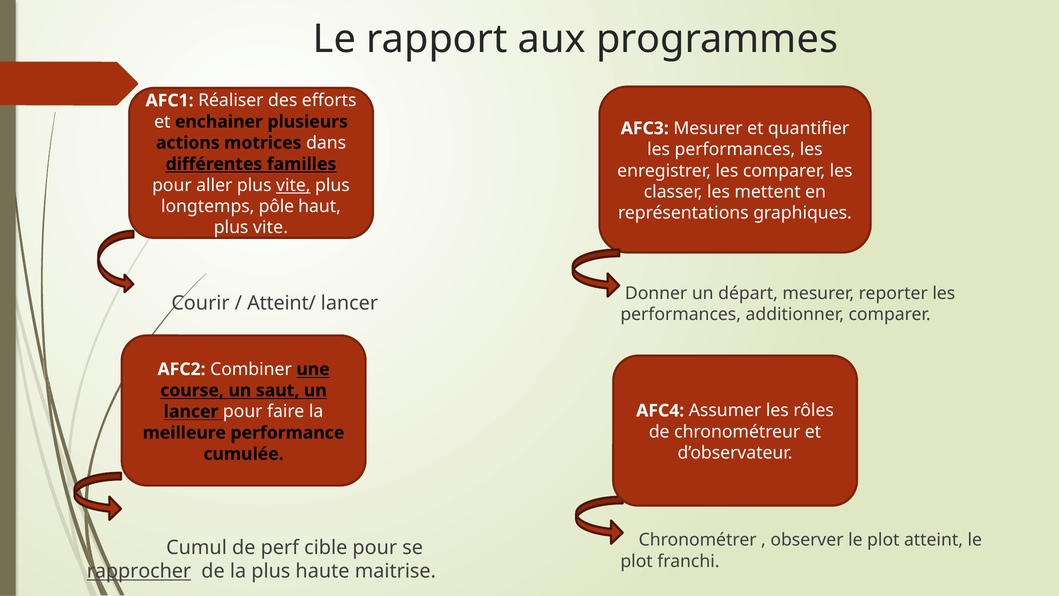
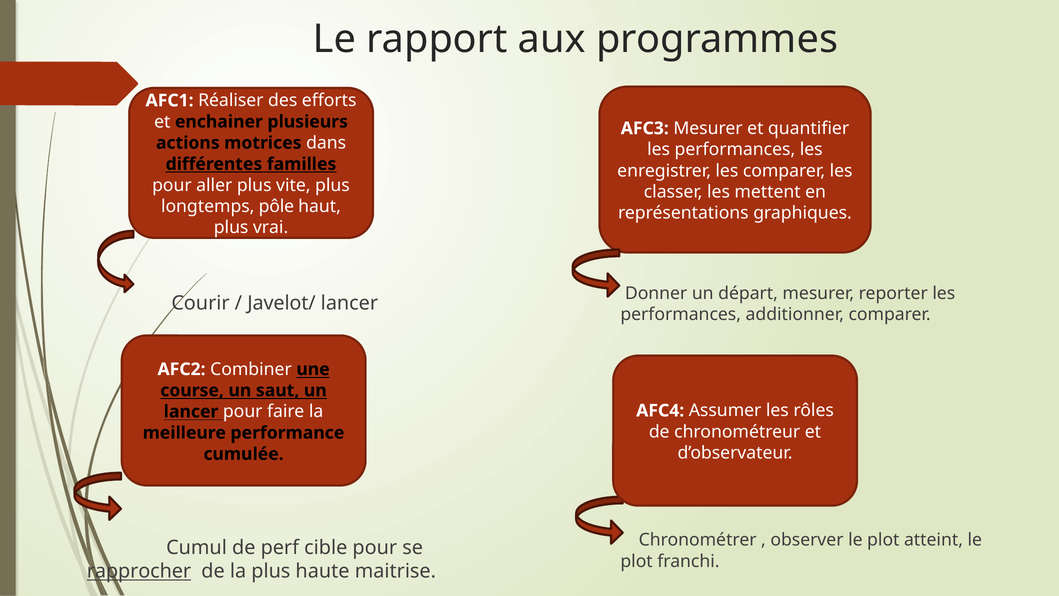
vite underline: present -> none (293, 185)
vite: vite -> vrai (271, 228)
Atteint/: Atteint/ -> Javelot/ (282, 303)
